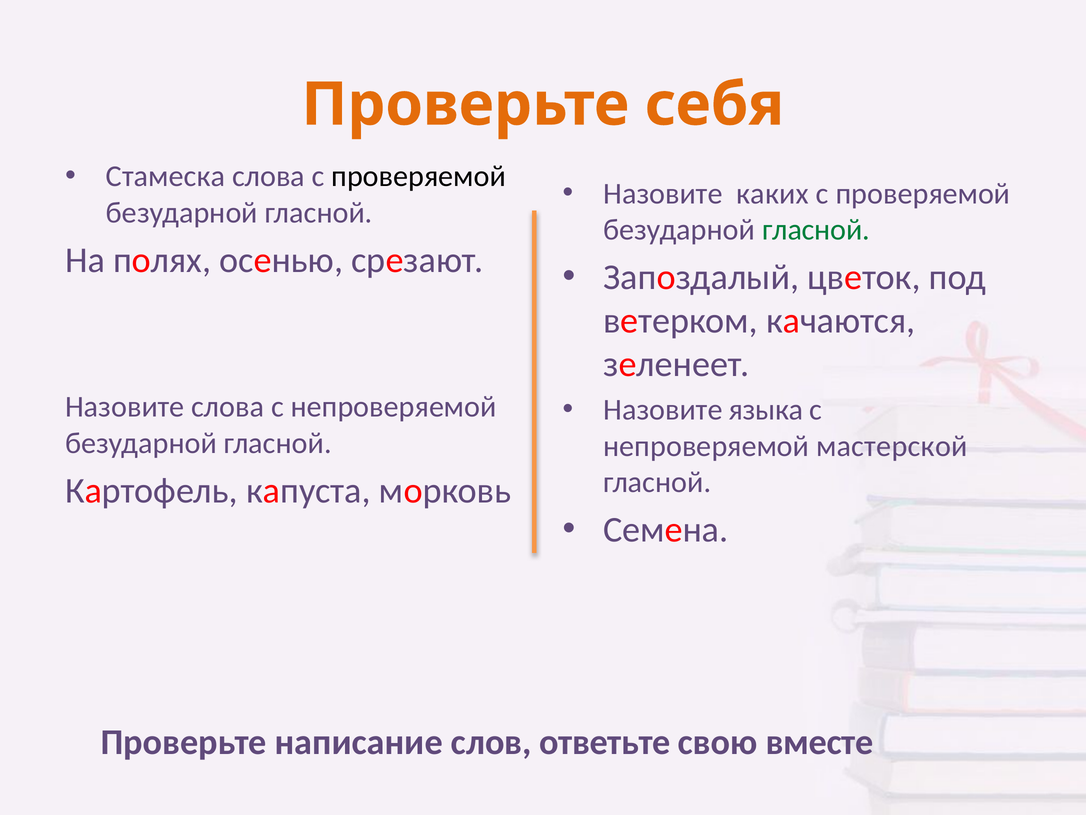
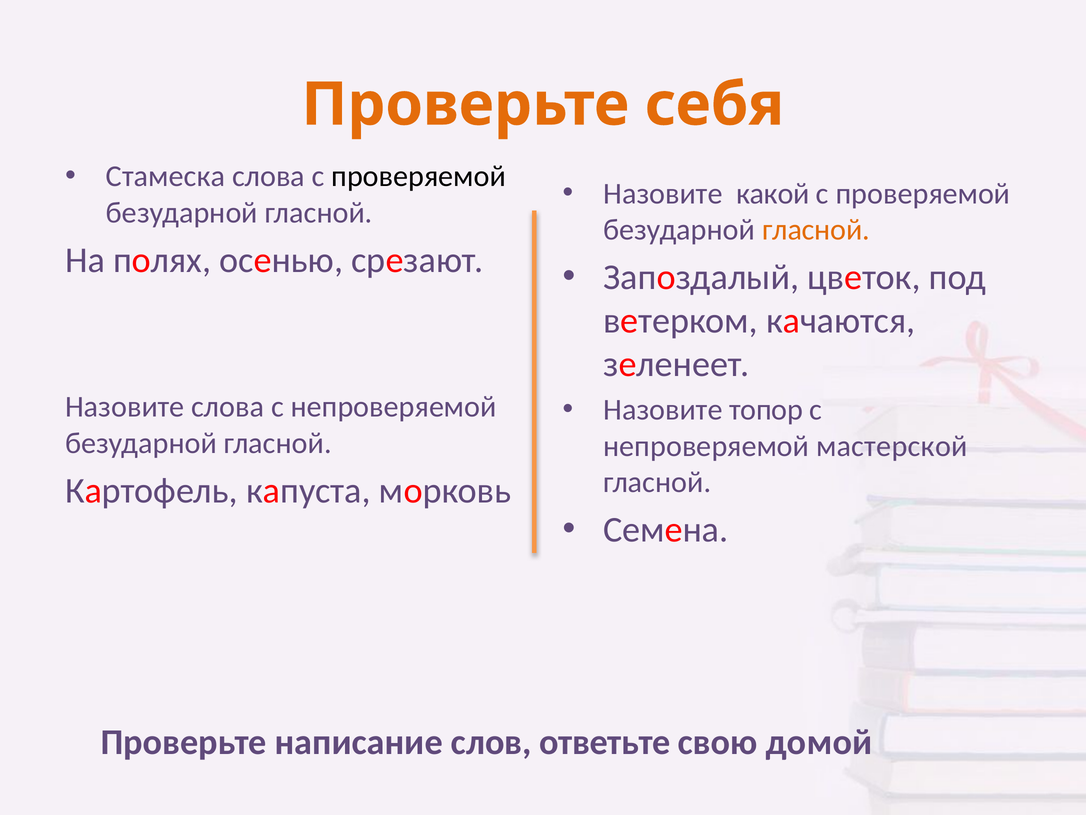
каких: каких -> какой (773, 193)
гласной colour: green -> orange (816, 230)
языка: языка -> топор (766, 410)
вместе: вместе -> домой (819, 742)
